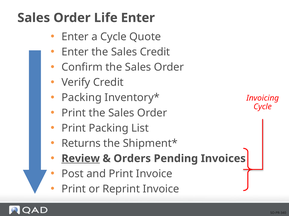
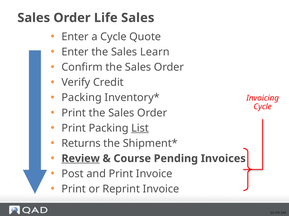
Life Enter: Enter -> Sales (138, 18)
Sales Credit: Credit -> Learn (155, 52)
List underline: none -> present (140, 129)
Orders: Orders -> Course (132, 159)
